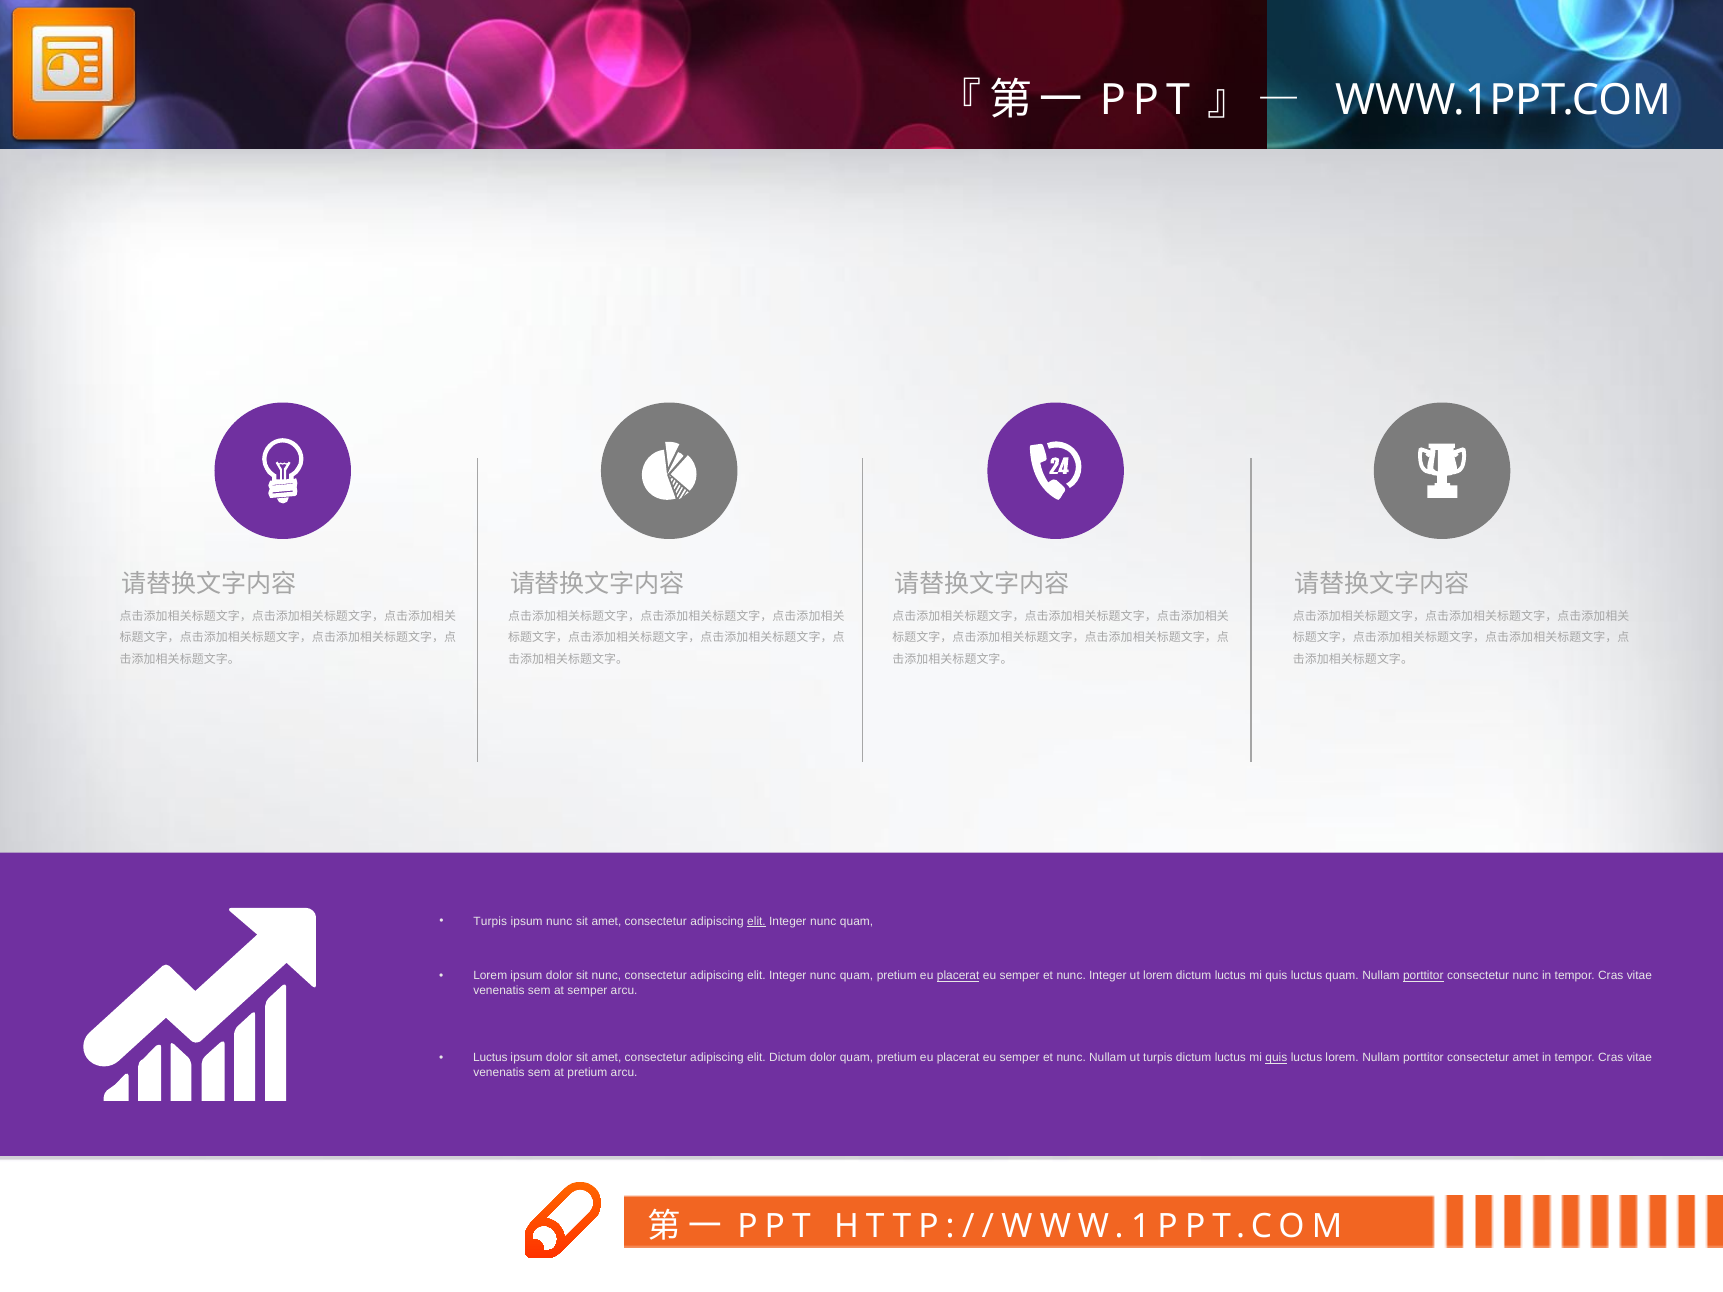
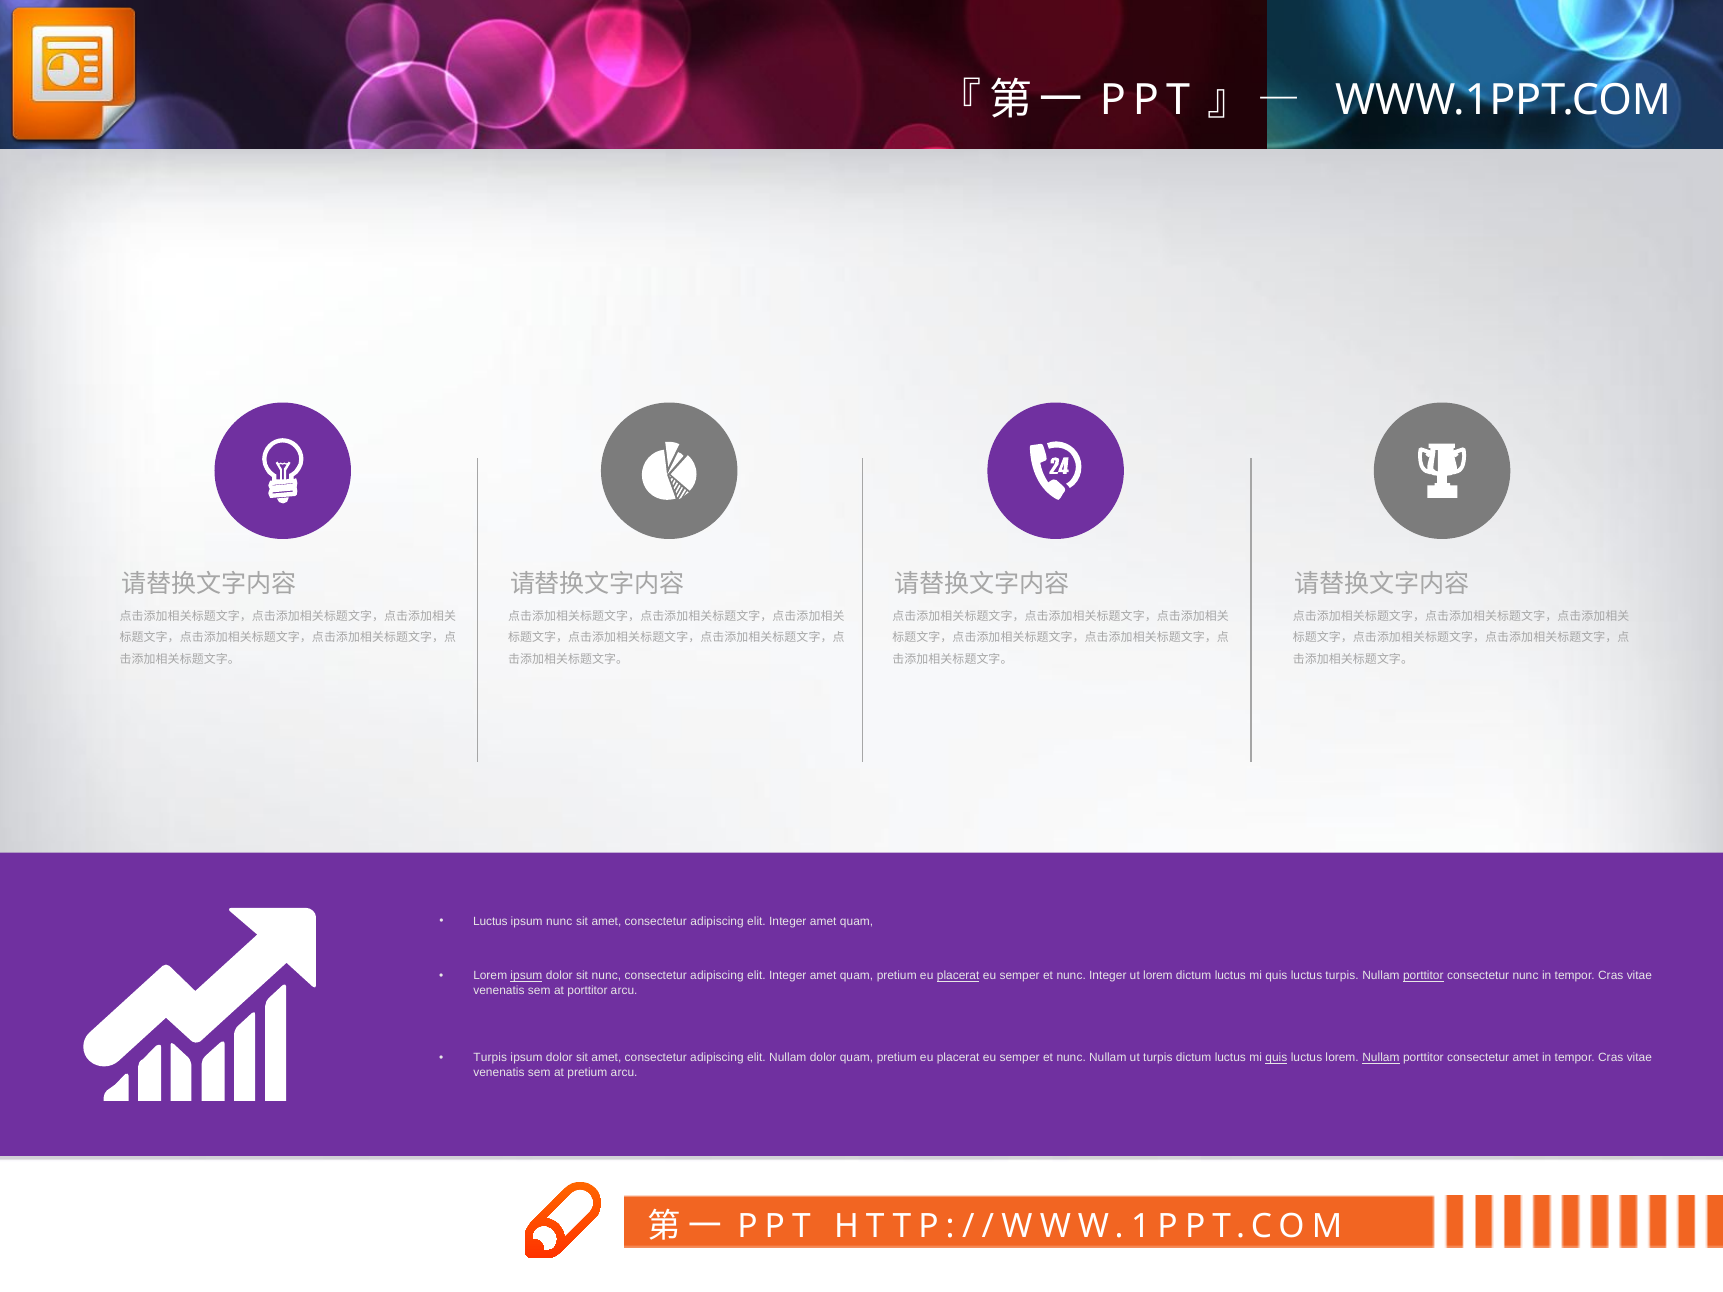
Turpis: Turpis -> Luctus (490, 922)
elit underline: present -> none (756, 922)
nunc: nunc -> amet (823, 922)
ipsum underline: none -> present (526, 976)
nunc: nunc -> amet (823, 976)
luctus quam: quam -> turpis (1342, 976)
at semper: semper -> porttitor (587, 990)
Luctus: Luctus -> Turpis (490, 1058)
elit Dictum: Dictum -> Nullam (788, 1058)
Nullam underline: none -> present (1381, 1058)
